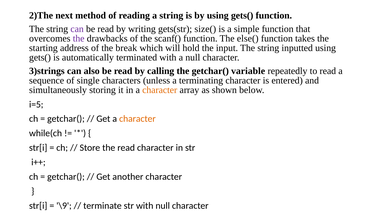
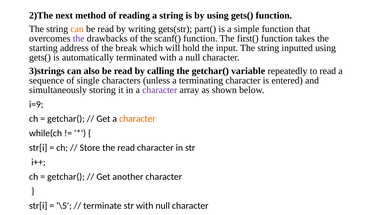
can colour: purple -> orange (77, 29)
size(: size( -> part( (205, 29)
else(: else( -> first( (248, 39)
character colour: orange -> purple (160, 90)
i=5: i=5 -> i=9 (36, 104)
\9: \9 -> \5 (64, 206)
